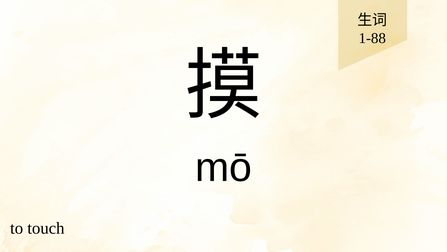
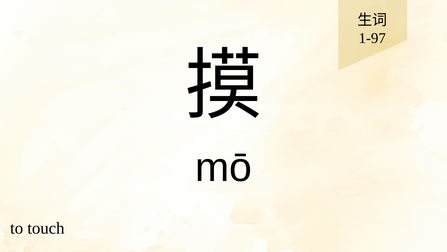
1-88: 1-88 -> 1-97 (372, 38)
